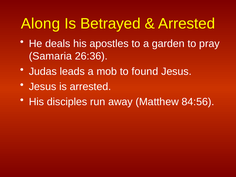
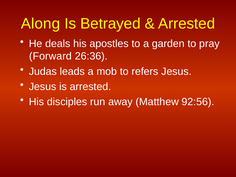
Samaria: Samaria -> Forward (50, 56)
found: found -> refers (145, 71)
84:56: 84:56 -> 92:56 (198, 102)
